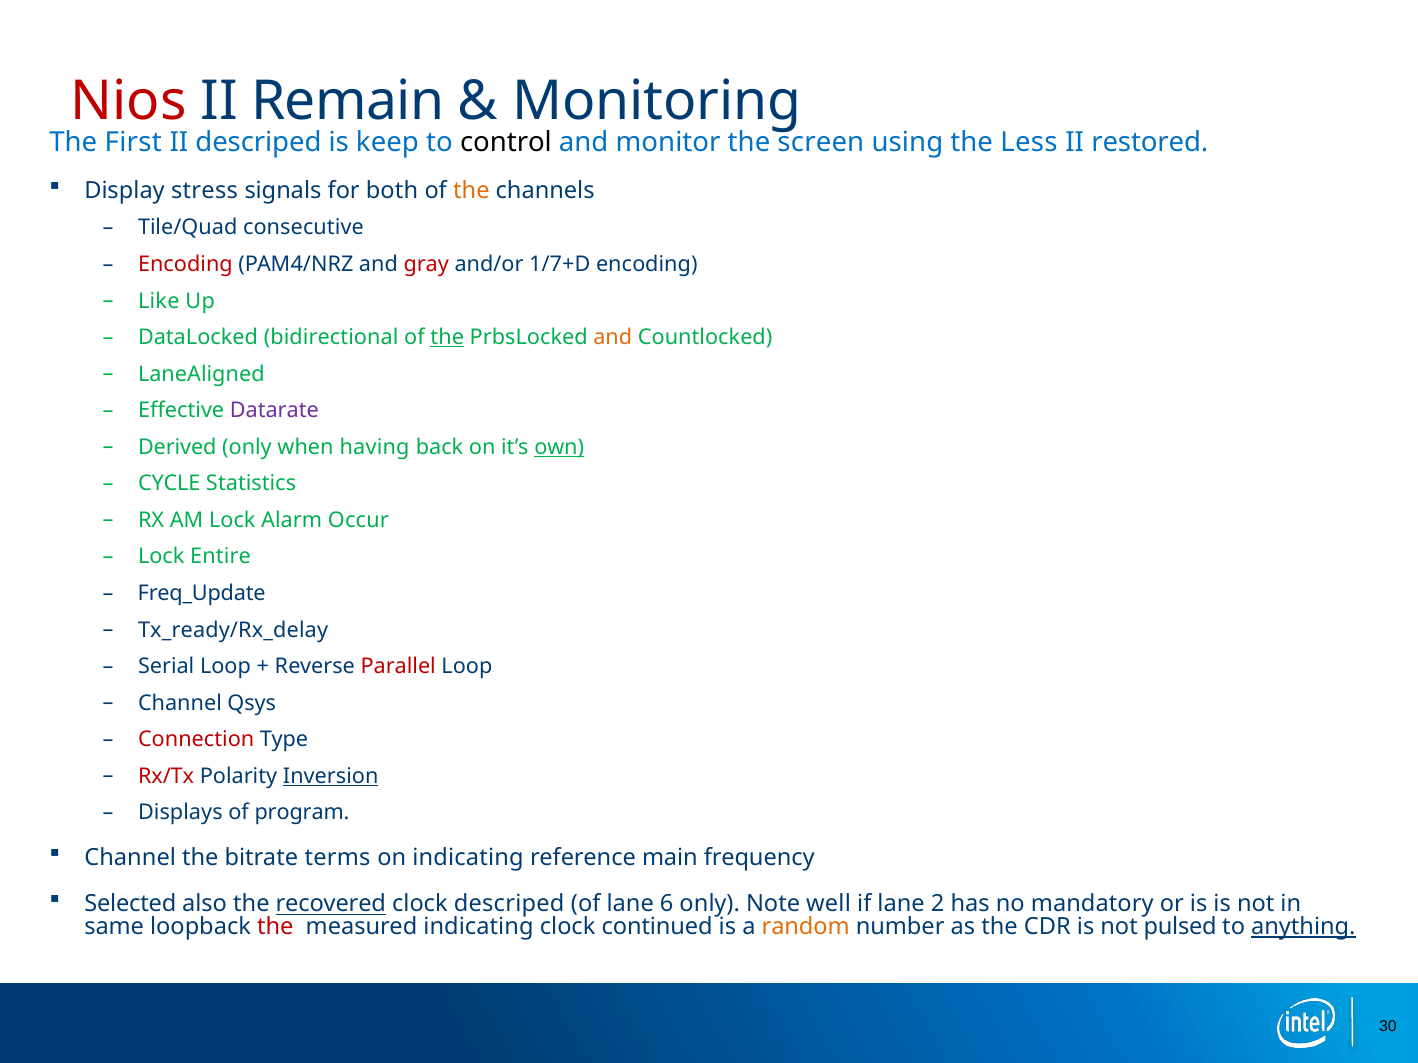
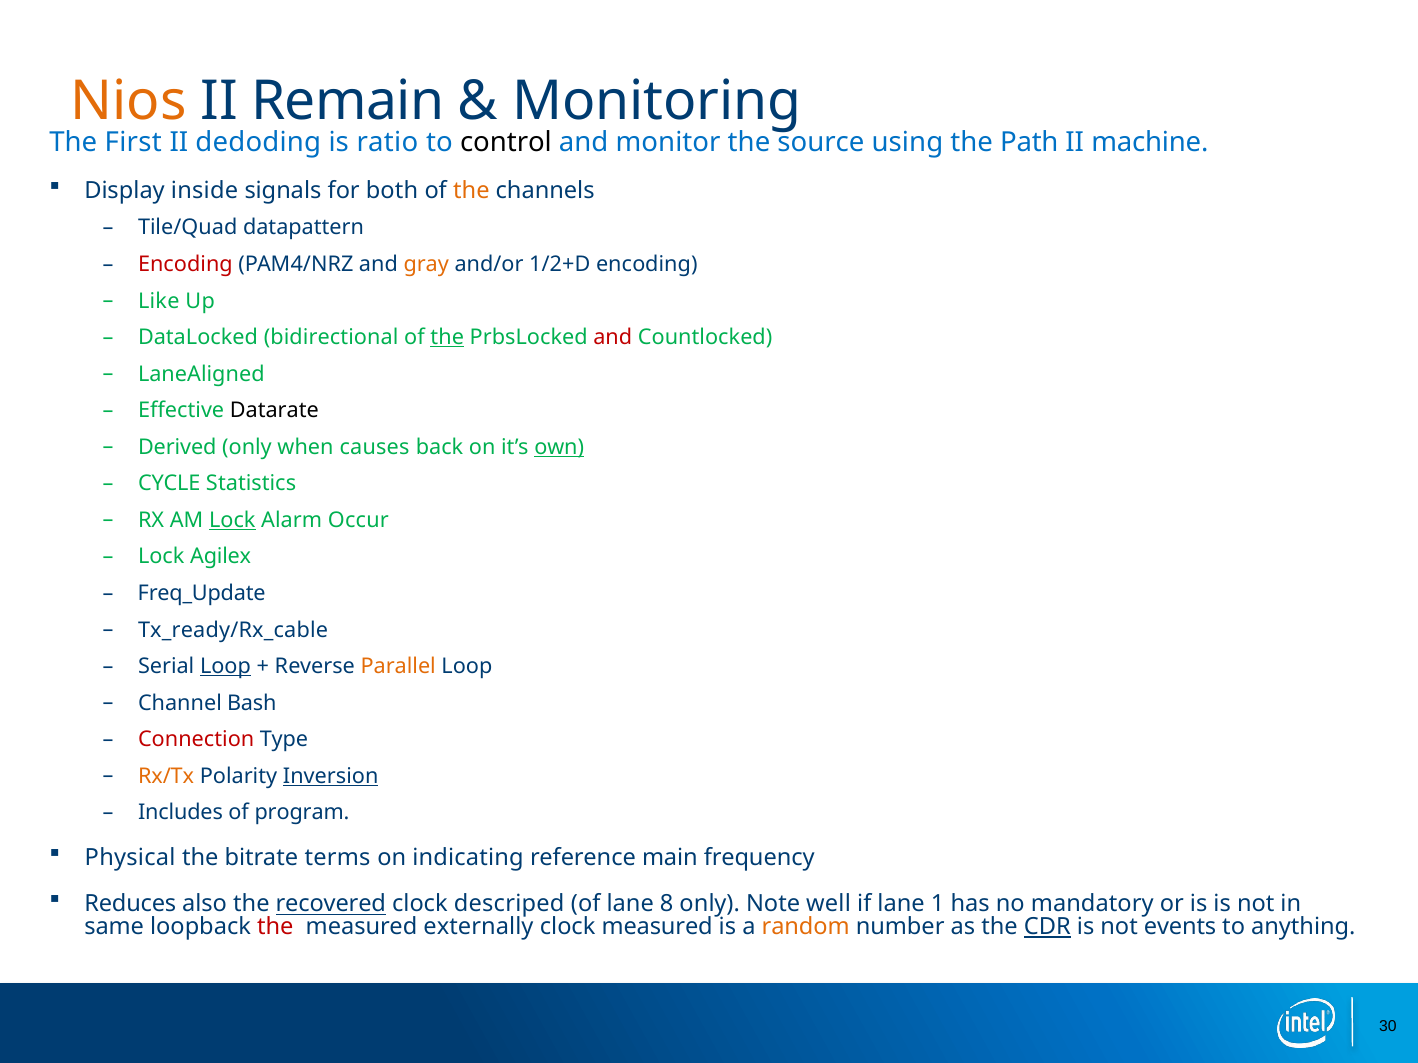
Nios colour: red -> orange (129, 101)
II descriped: descriped -> dedoding (258, 142)
keep: keep -> ratio (387, 142)
screen: screen -> source (821, 142)
Less: Less -> Path (1029, 142)
restored: restored -> machine (1150, 142)
stress: stress -> inside (205, 190)
consecutive: consecutive -> datapattern (304, 228)
gray colour: red -> orange (426, 265)
1/7+D: 1/7+D -> 1/2+D (560, 265)
and colour: orange -> red (613, 338)
Datarate colour: purple -> black (274, 411)
having: having -> causes (375, 447)
Lock underline: none -> present (232, 520)
Entire: Entire -> Agilex (221, 557)
Tx_ready/Rx_delay: Tx_ready/Rx_delay -> Tx_ready/Rx_cable (233, 630)
Loop underline: none -> present (225, 667)
Parallel colour: red -> orange (398, 667)
Qsys: Qsys -> Bash (252, 703)
Rx/Tx colour: red -> orange (166, 776)
Displays: Displays -> Includes (180, 813)
Channel: Channel -> Physical (130, 858)
Selected: Selected -> Reduces (130, 905)
6: 6 -> 8 (667, 905)
2: 2 -> 1 (938, 905)
measured indicating: indicating -> externally (478, 927)
clock continued: continued -> measured (657, 927)
CDR underline: none -> present (1047, 927)
pulsed: pulsed -> events (1180, 927)
anything underline: present -> none (1303, 927)
